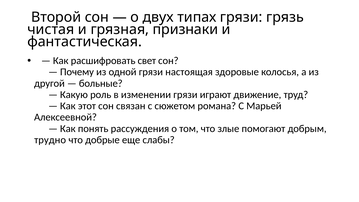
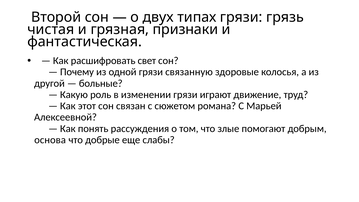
настоящая: настоящая -> связанную (189, 72)
трудно: трудно -> основа (50, 140)
